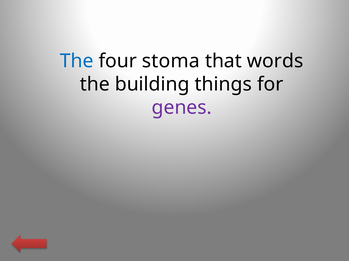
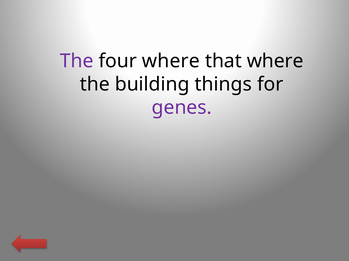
The colour: blue -> purple (77, 61)
four stoma: stoma -> where (171, 61)
that words: words -> where (275, 61)
